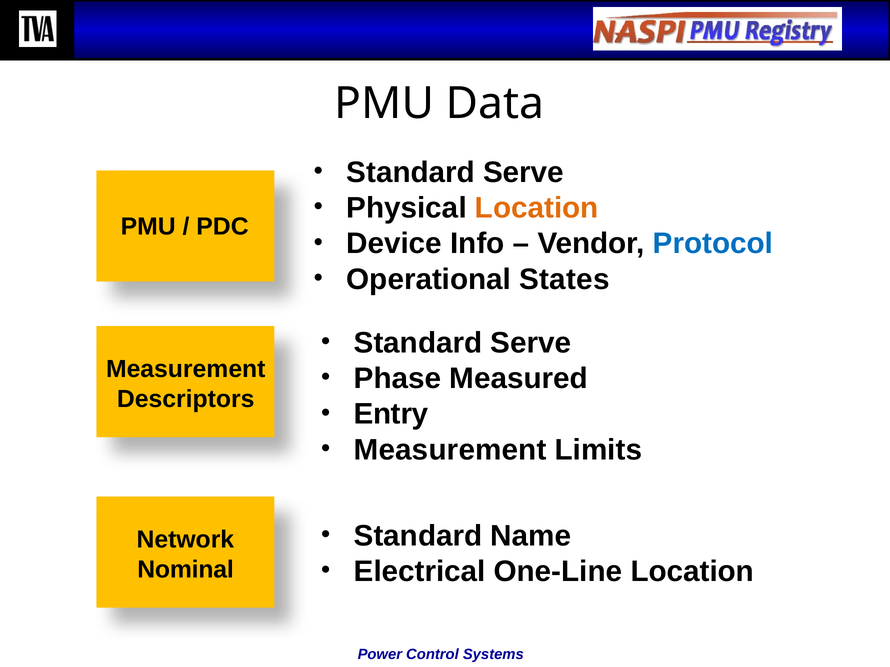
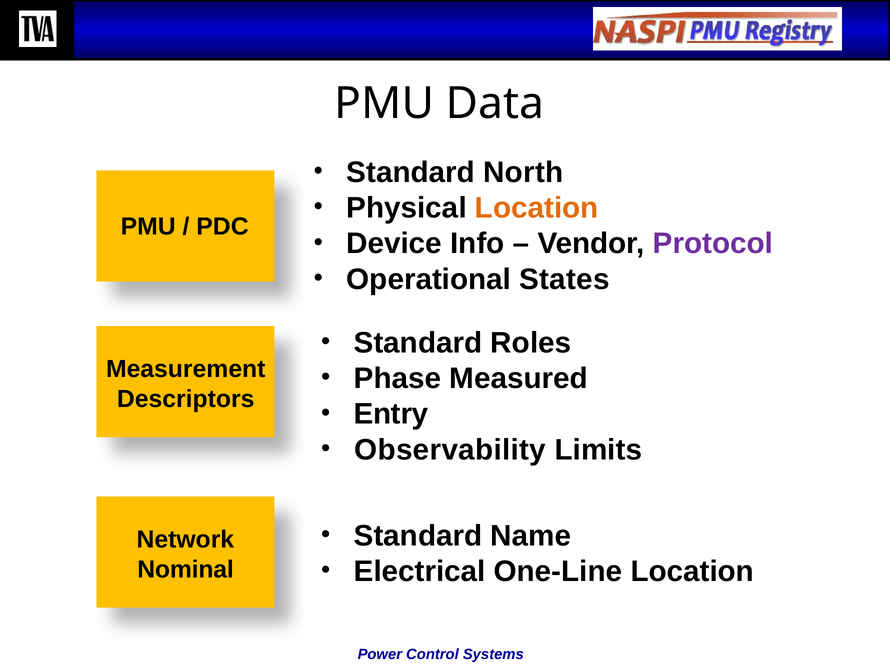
Serve: Serve -> North (523, 173)
Protocol colour: blue -> purple (713, 244)
Serve: Serve -> Roles (531, 343)
Measurement: Measurement -> Observability (450, 450)
